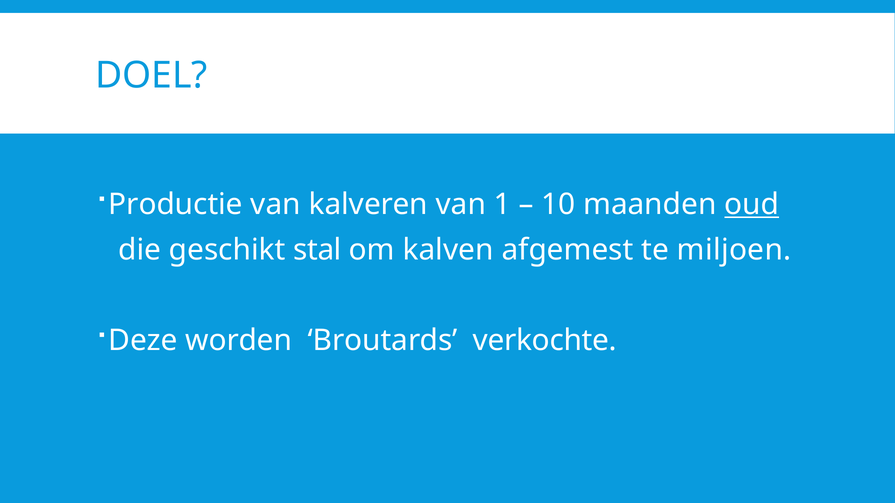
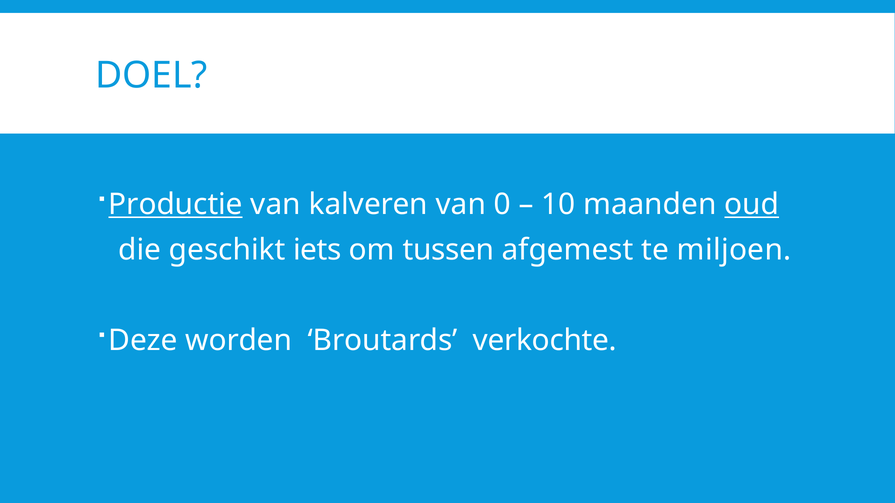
Productie underline: none -> present (176, 205)
1: 1 -> 0 (502, 205)
stal: stal -> iets (317, 250)
kalven: kalven -> tussen (448, 250)
